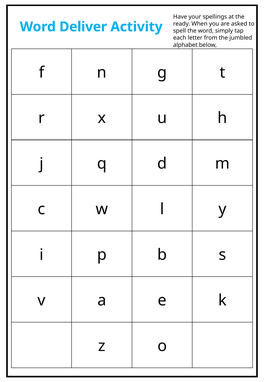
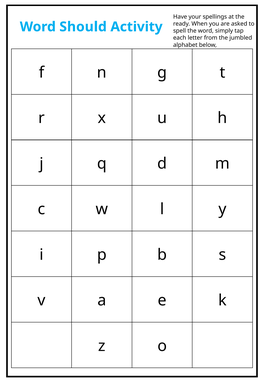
Deliver: Deliver -> Should (83, 27)
